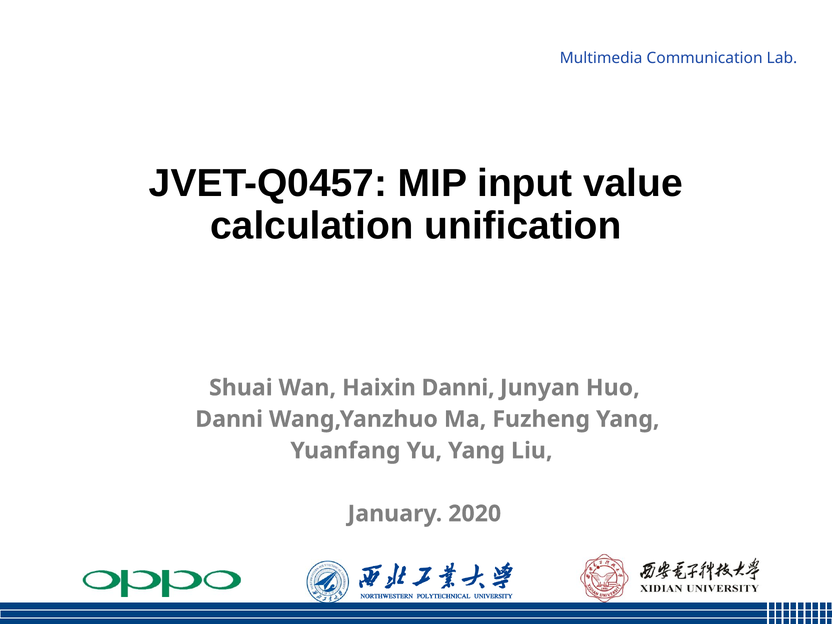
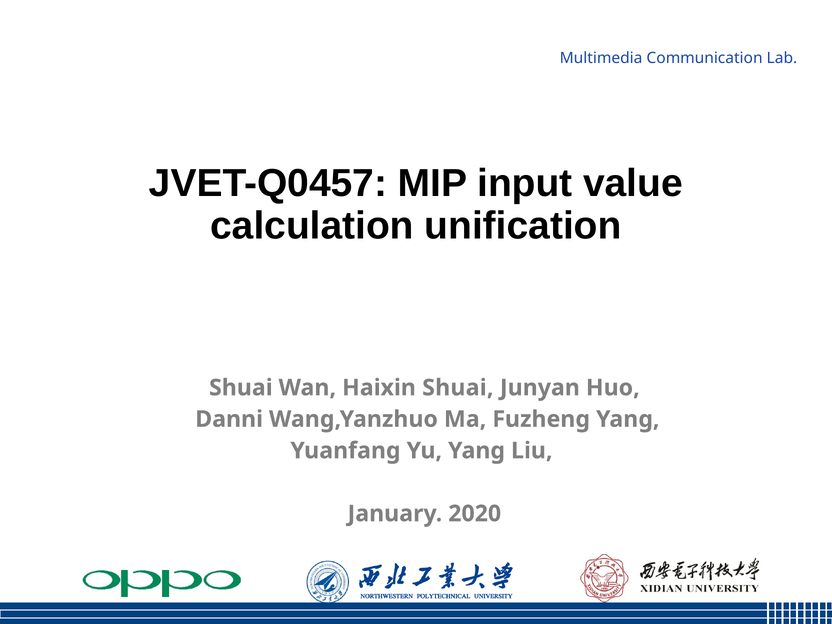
Haixin Danni: Danni -> Shuai (458, 388)
